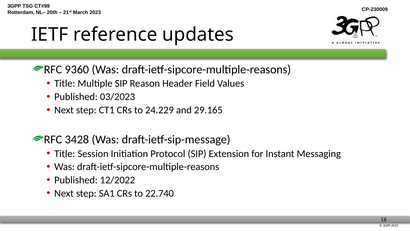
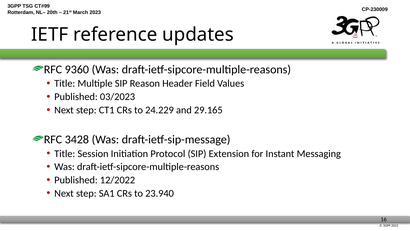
22.740: 22.740 -> 23.940 (160, 193)
